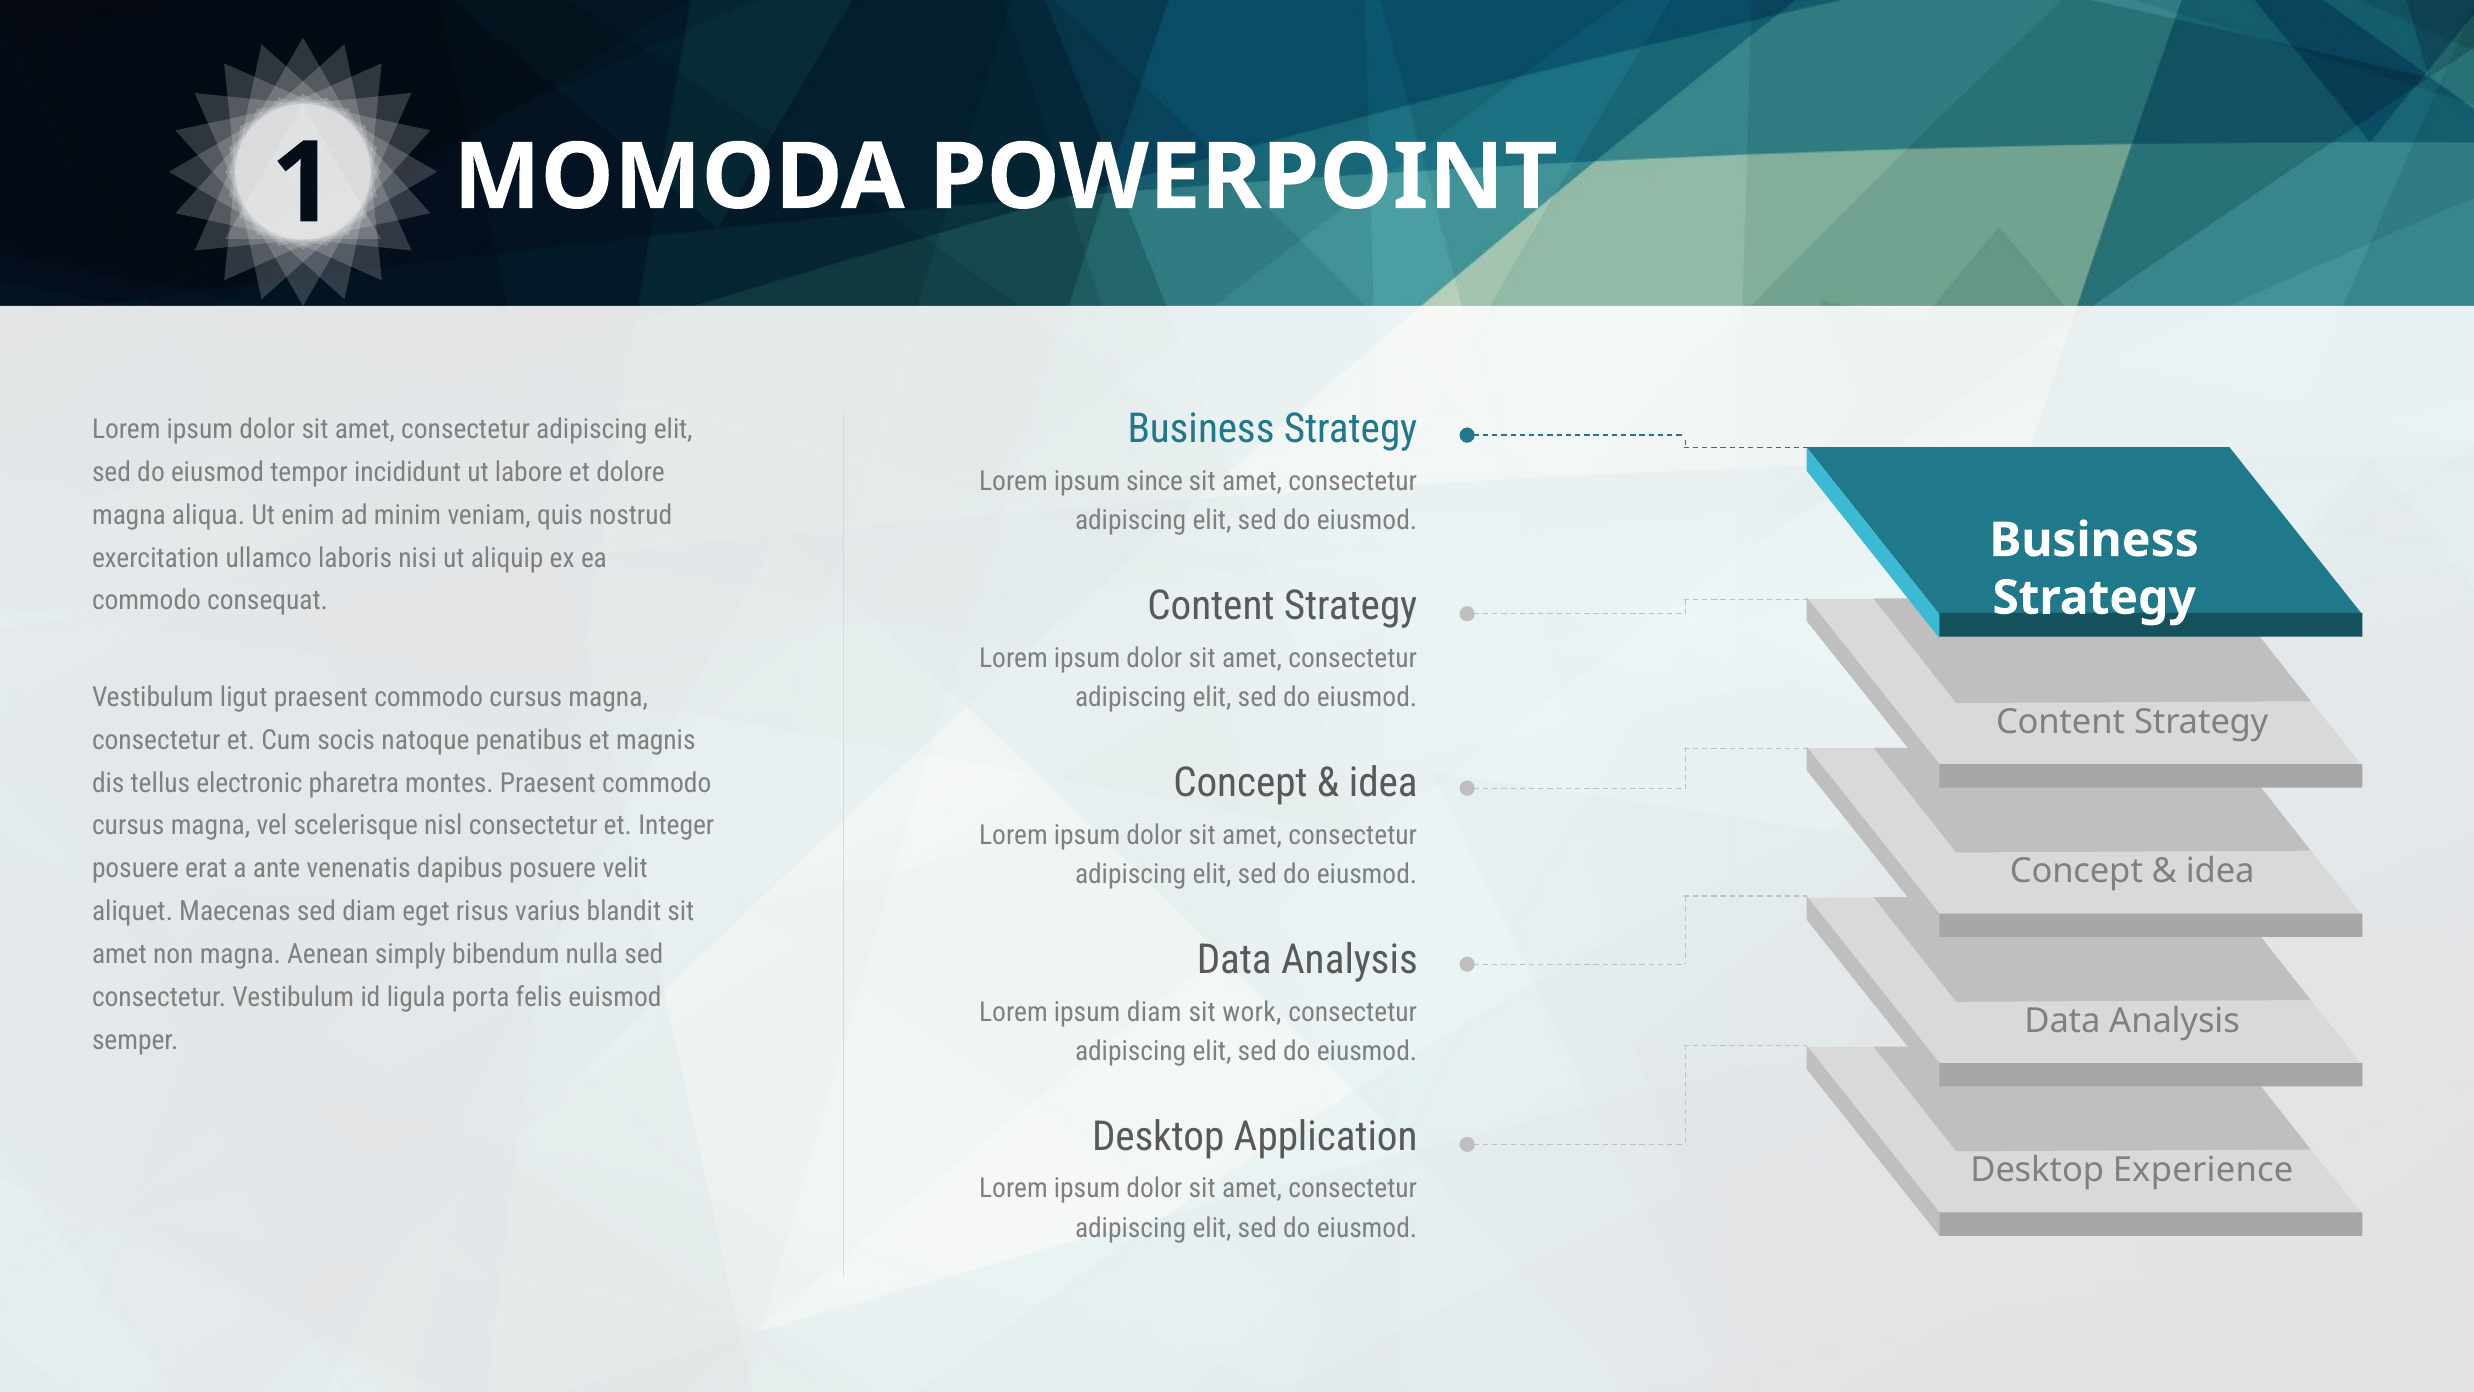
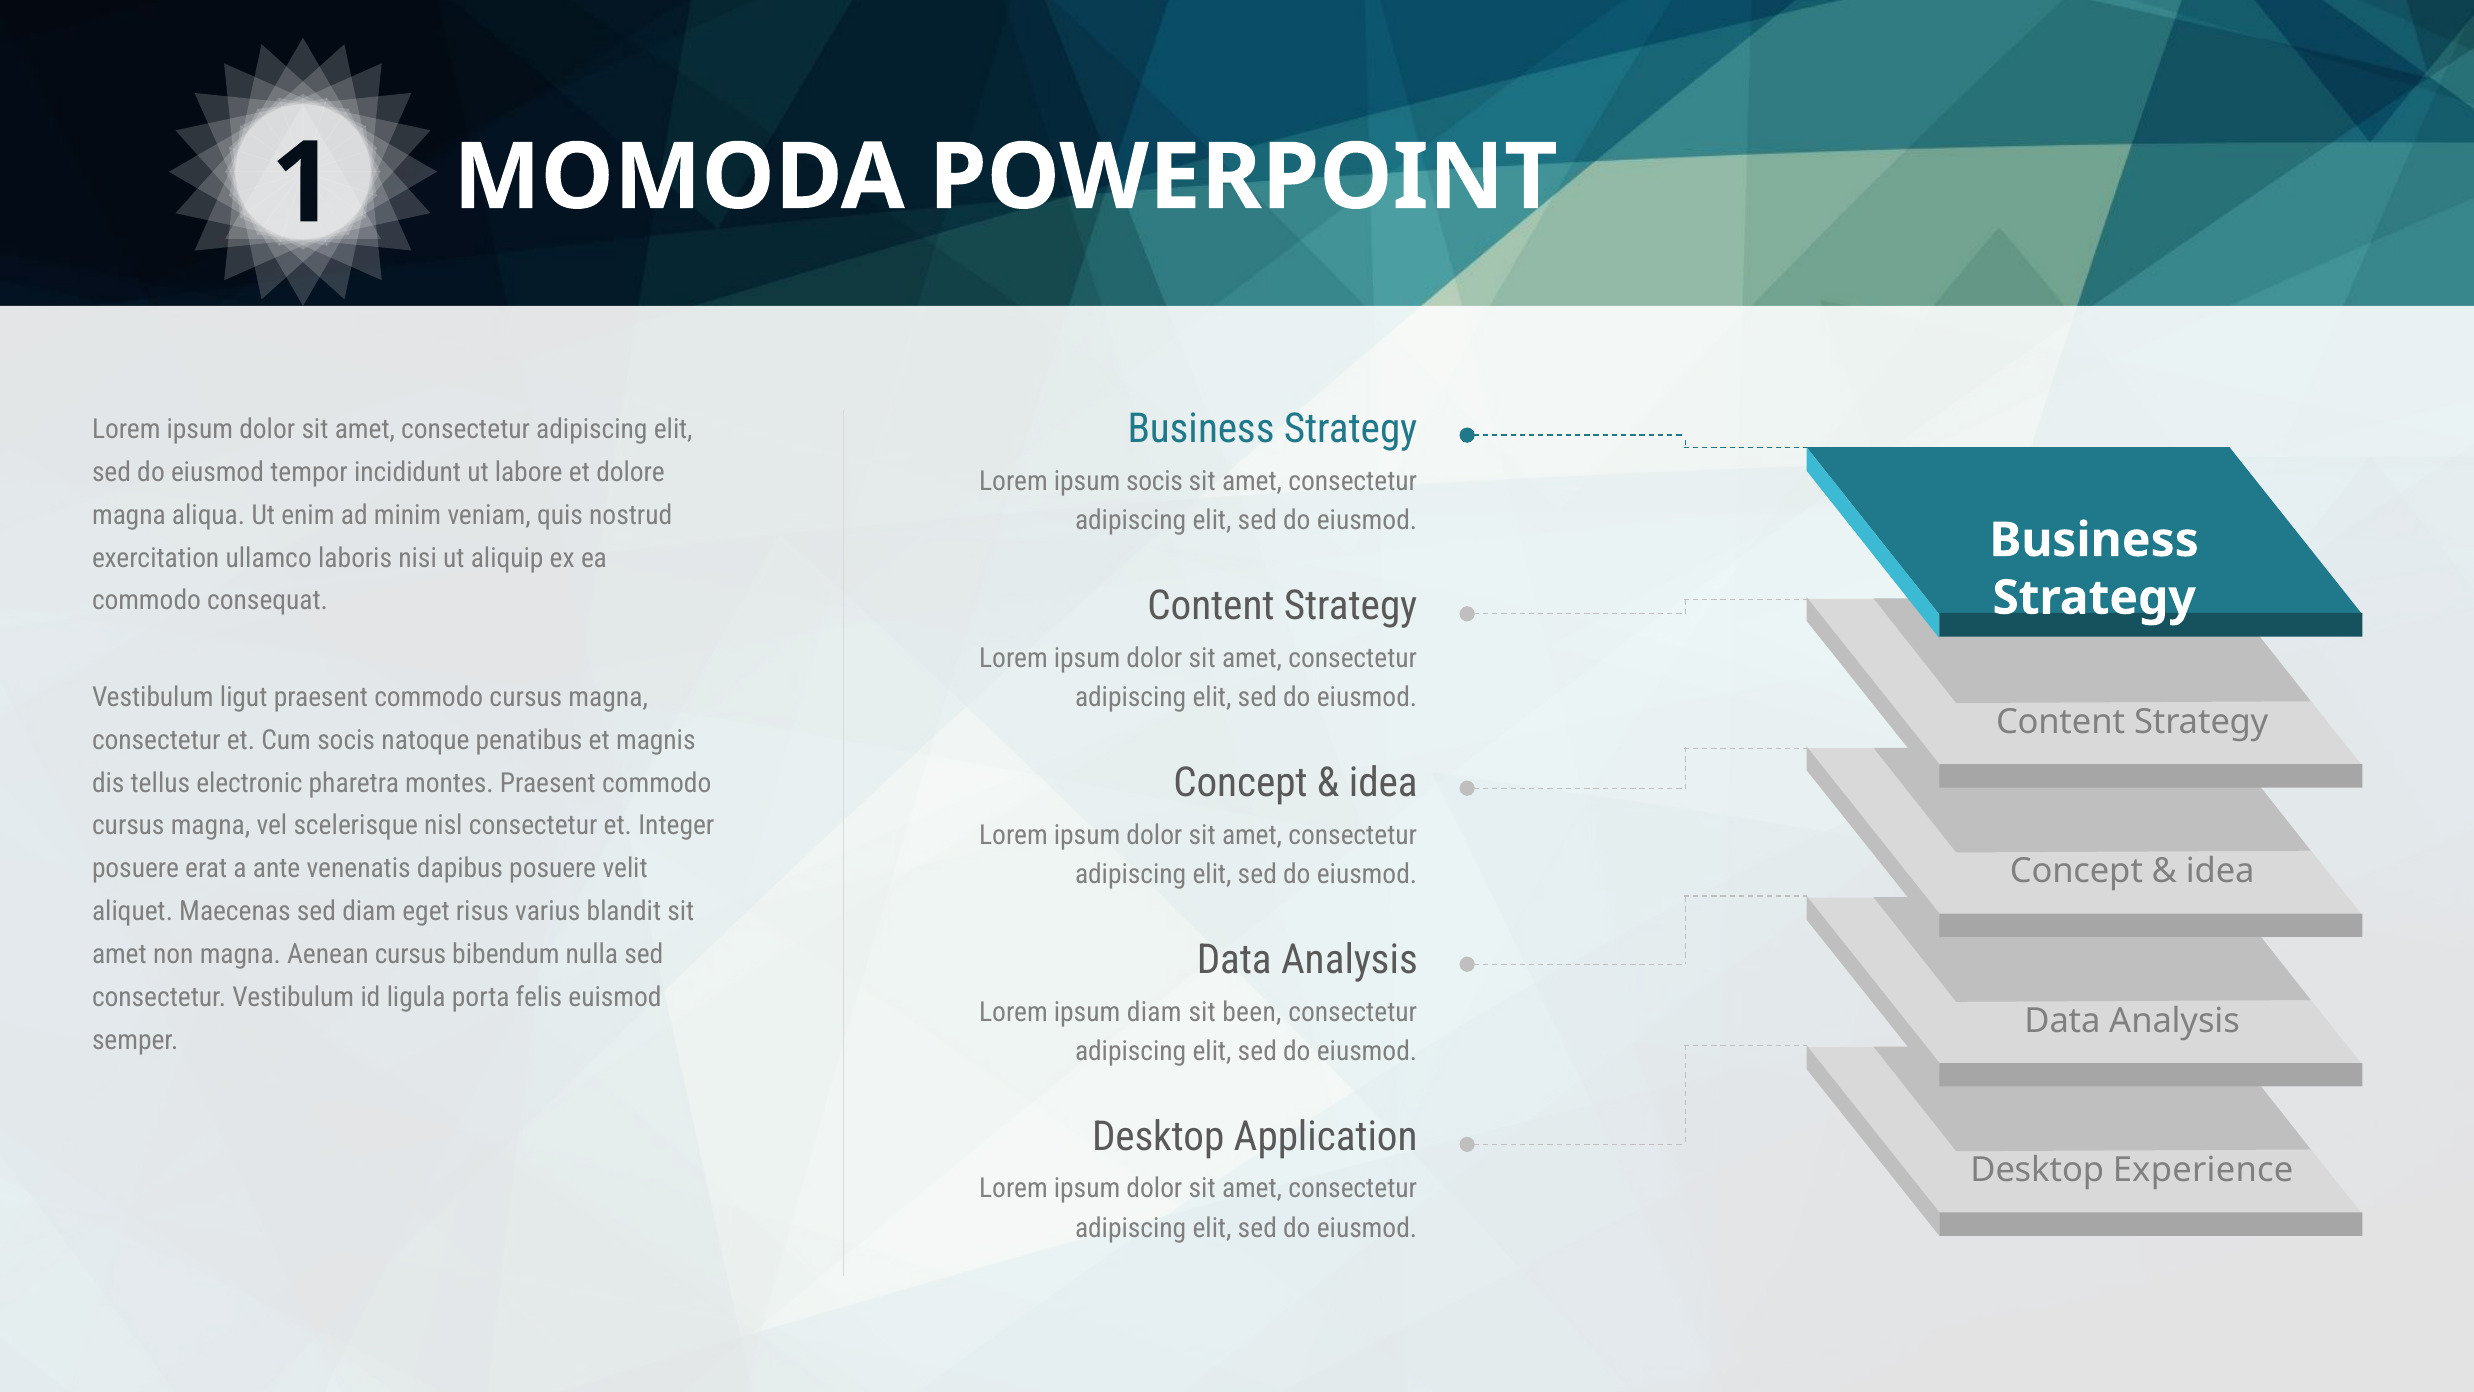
ipsum since: since -> socis (1155, 481)
Aenean simply: simply -> cursus (411, 954)
work: work -> been (1252, 1012)
